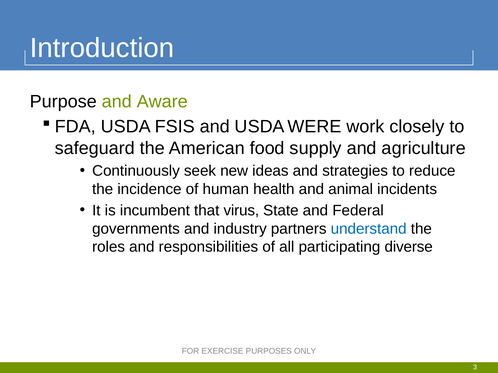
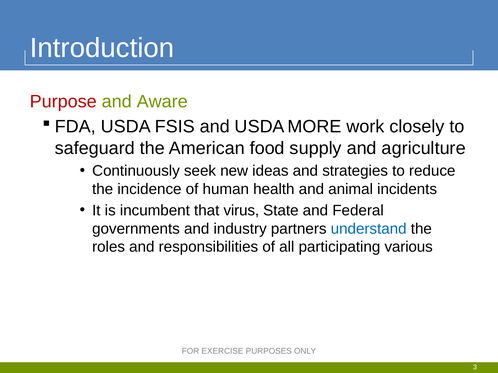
Purpose colour: black -> red (63, 102)
WERE: WERE -> MORE (315, 127)
diverse: diverse -> various (409, 247)
